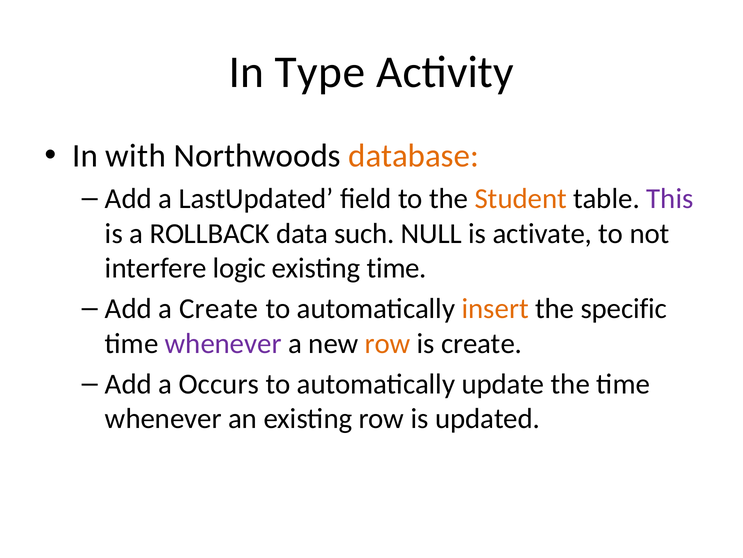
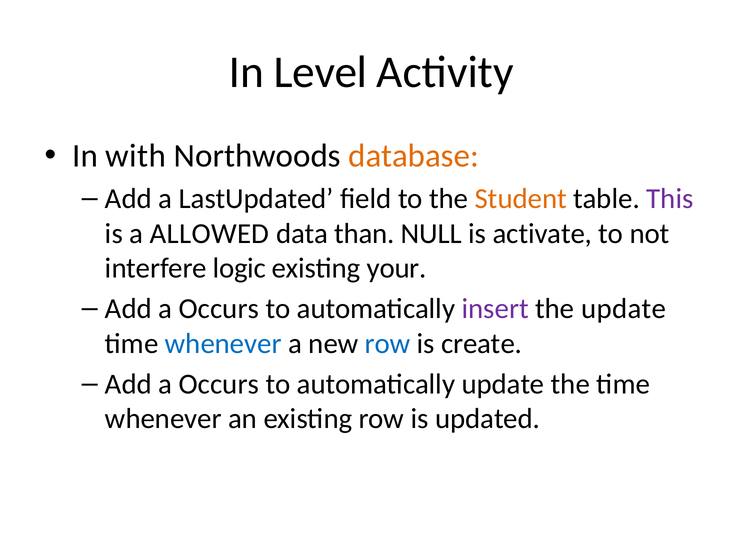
Type: Type -> Level (320, 72)
ROLLBACK: ROLLBACK -> ALLOWED (209, 233)
such: such -> than (364, 233)
existing time: time -> your (397, 268)
Create: Create -> Occurs (219, 308)
insert colour: orange -> purple (495, 308)
the specific: specific -> update (624, 308)
whenever colour: purple -> blue (223, 343)
row colour: orange -> blue (388, 343)
